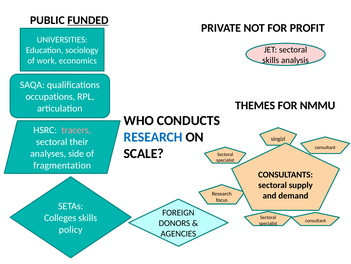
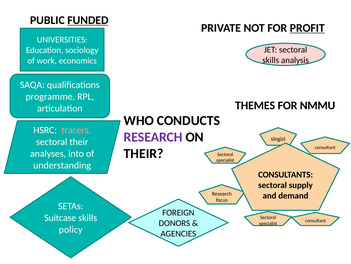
PROFIT underline: none -> present (307, 28)
occupations: occupations -> programme (50, 96)
RESEARCH colour: blue -> purple (153, 137)
SCALE: SCALE -> THEIR (144, 153)
side: side -> into (76, 153)
fragmentation: fragmentation -> understanding (62, 165)
Colleges: Colleges -> Suitcase (60, 217)
